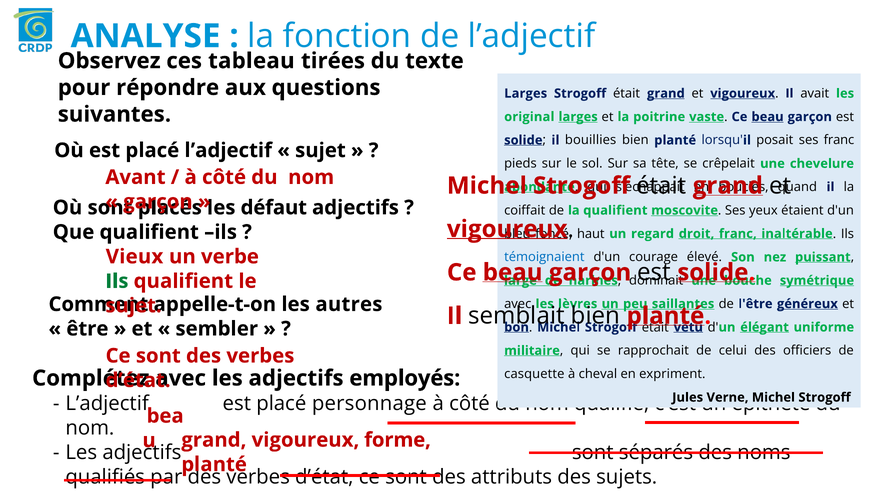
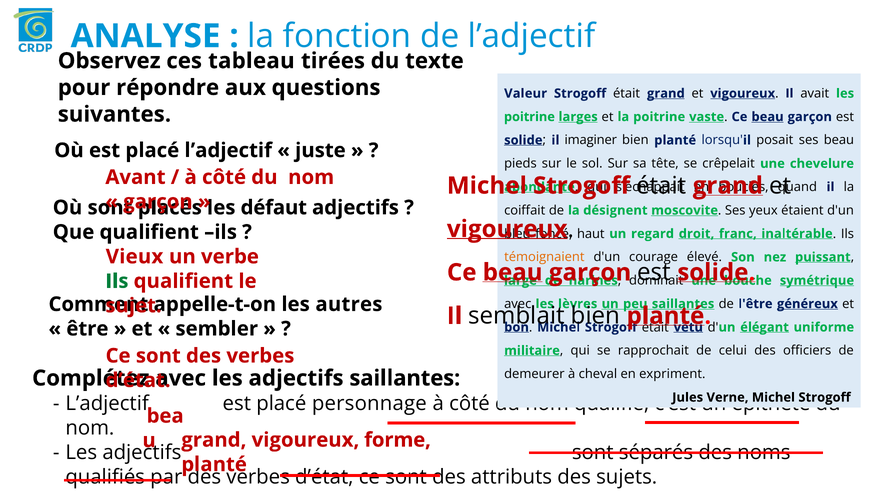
Larges: Larges -> Valeur (526, 93)
original: original -> poitrine (529, 117)
bouillies: bouillies -> imaginer (591, 140)
ses franc: franc -> beau (839, 140)
sujet: sujet -> juste (320, 150)
la qualifient: qualifient -> désignent (615, 210)
témoignaient colour: blue -> orange (544, 257)
adjectifs employés: employés -> saillantes (405, 378)
casquette: casquette -> demeurer (534, 374)
